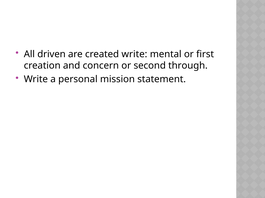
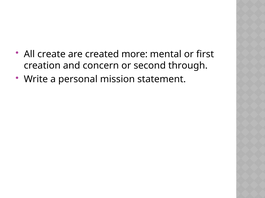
driven: driven -> create (51, 54)
created write: write -> more (134, 54)
